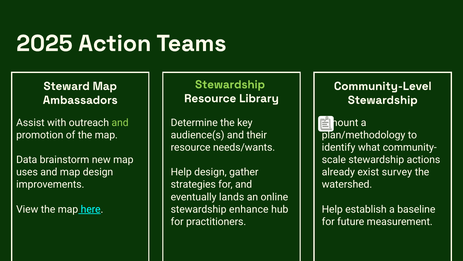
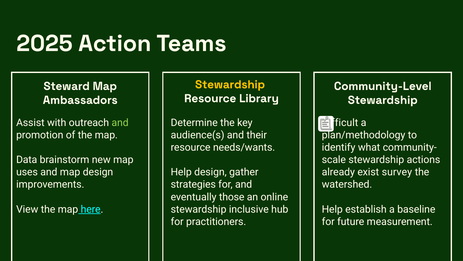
Stewardship colour: light green -> yellow (230, 84)
Amount: Amount -> Difficult (340, 122)
lands: lands -> those (232, 197)
enhance: enhance -> inclusive (249, 209)
